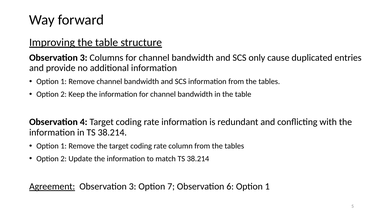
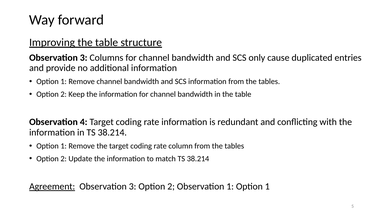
3 Option 7: 7 -> 2 (171, 186)
Observation 6: 6 -> 1 (230, 186)
